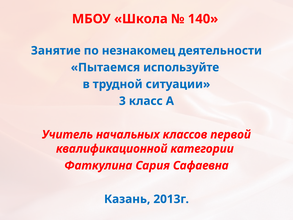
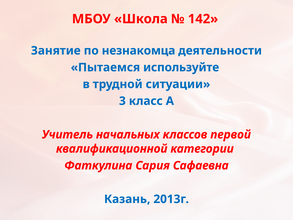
140: 140 -> 142 (203, 19)
незнакомец: незнакомец -> незнакомца (139, 51)
